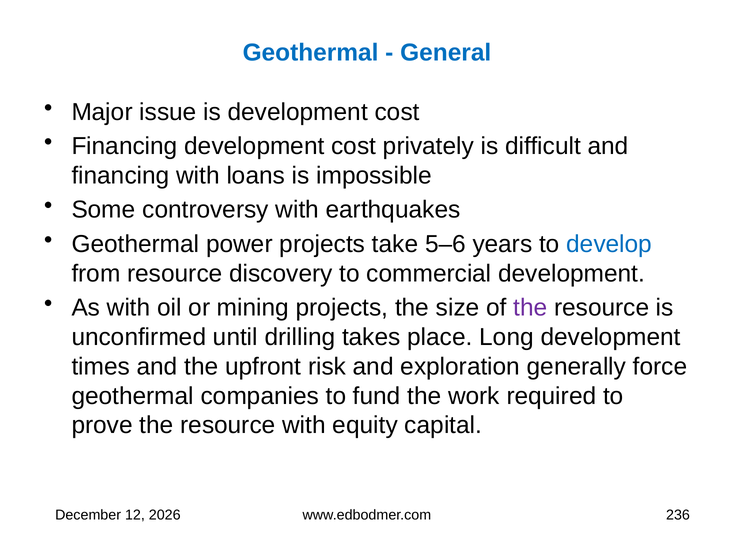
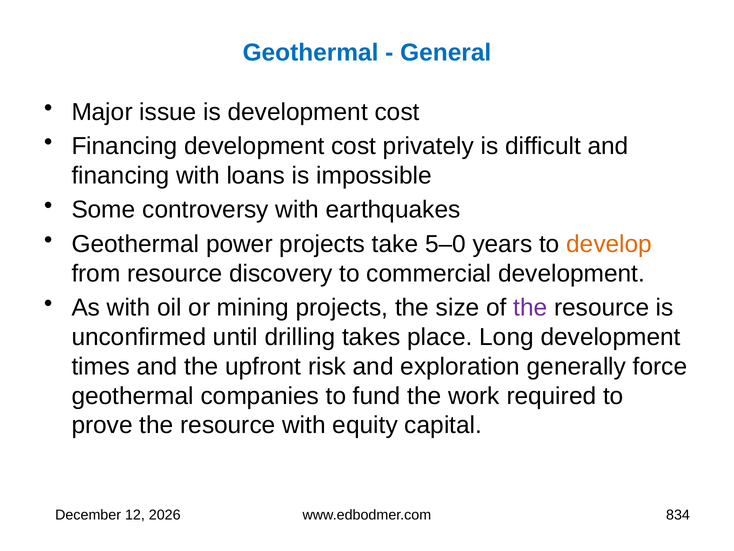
5–6: 5–6 -> 5–0 (445, 244)
develop colour: blue -> orange (609, 244)
236: 236 -> 834 (678, 515)
